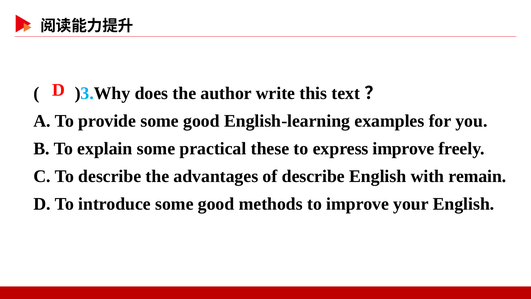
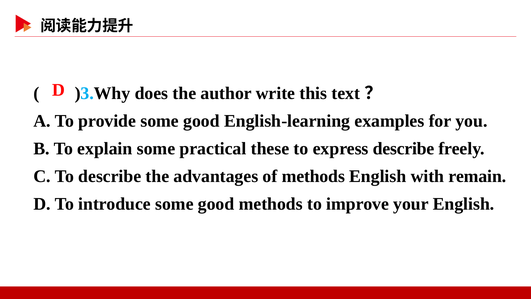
express improve: improve -> describe (404, 149)
of describe: describe -> methods (313, 176)
